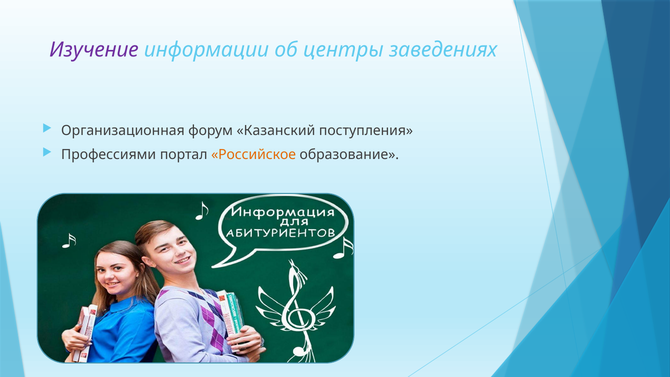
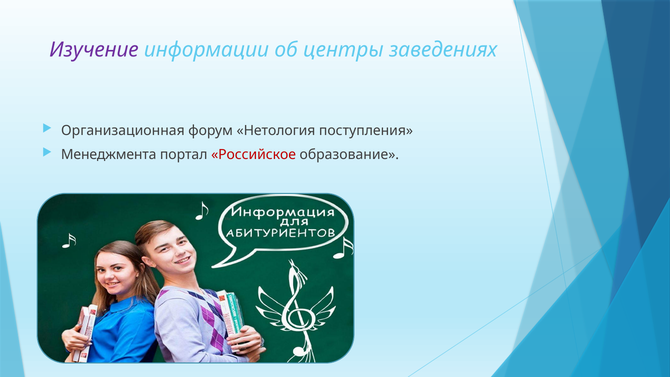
Казанский: Казанский -> Нетология (276, 131)
Профессиями: Профессиями -> Менеджмента (109, 154)
Российское colour: orange -> red (254, 154)
